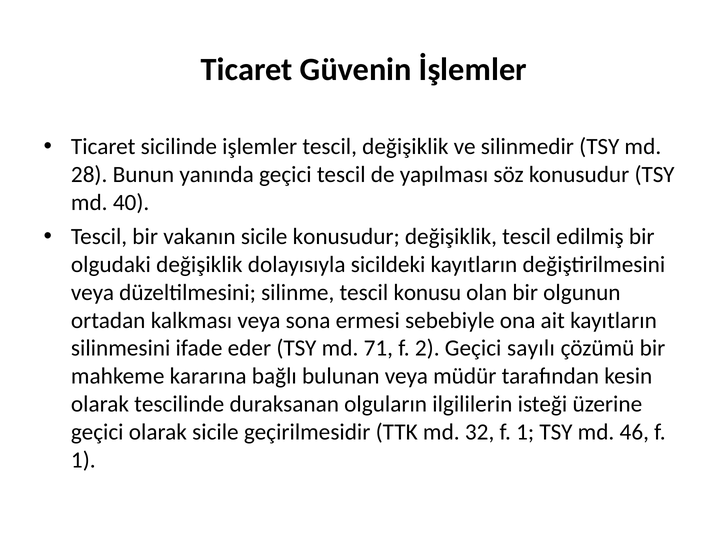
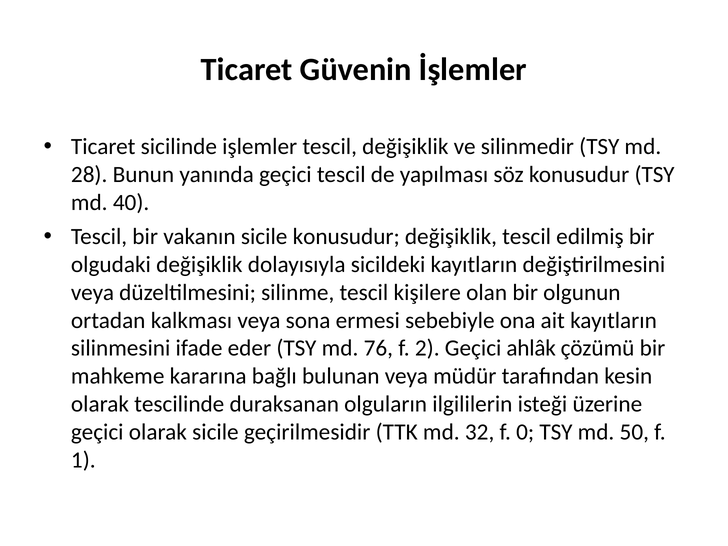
konusu: konusu -> kişilere (427, 293)
71: 71 -> 76 (378, 348)
sayılı: sayılı -> ahlâk (531, 348)
32 f 1: 1 -> 0 (525, 432)
46: 46 -> 50 (634, 432)
